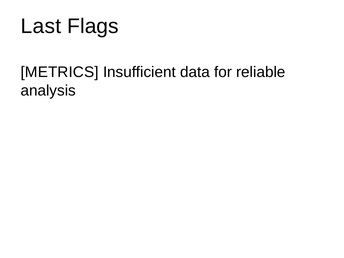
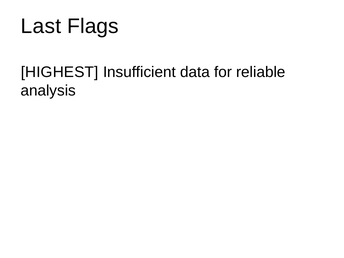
METRICS: METRICS -> HIGHEST (60, 72)
